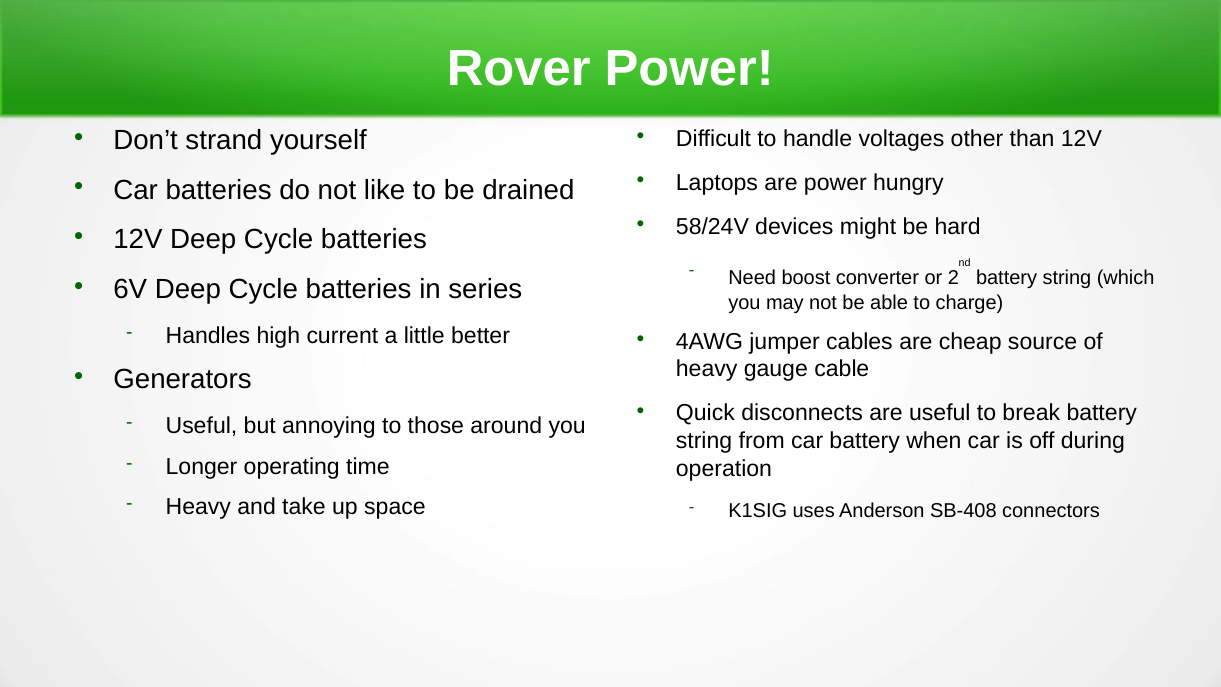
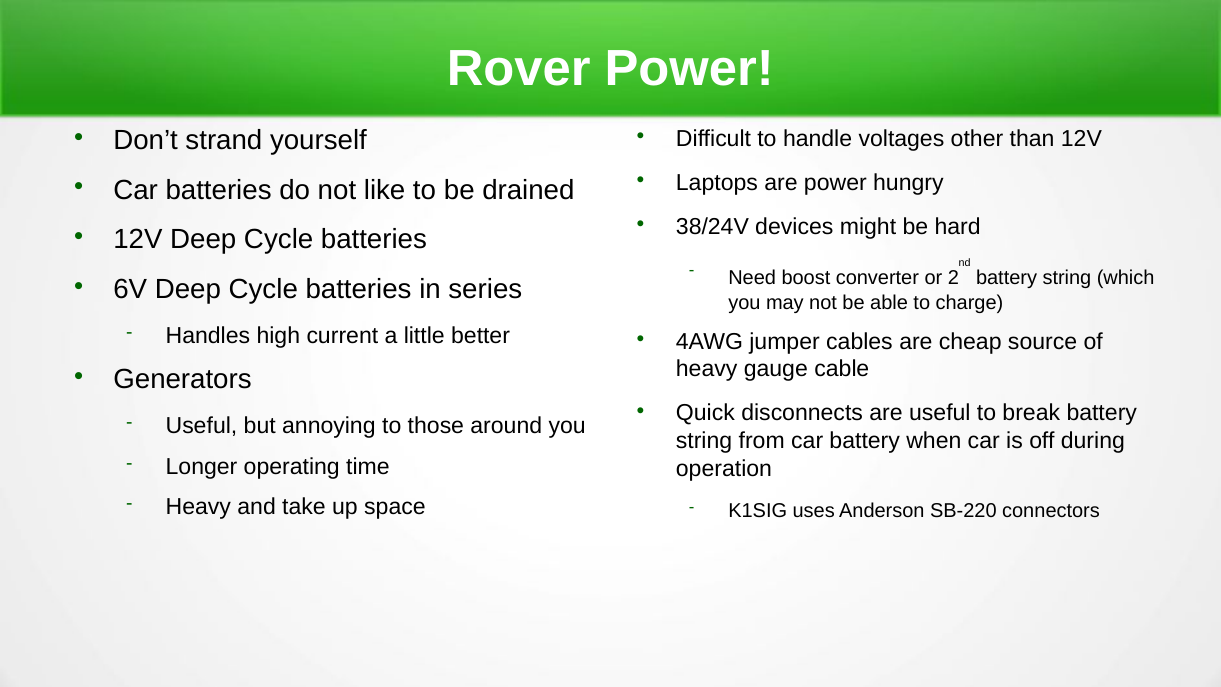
58/24V: 58/24V -> 38/24V (712, 227)
SB-408: SB-408 -> SB-220 (963, 510)
